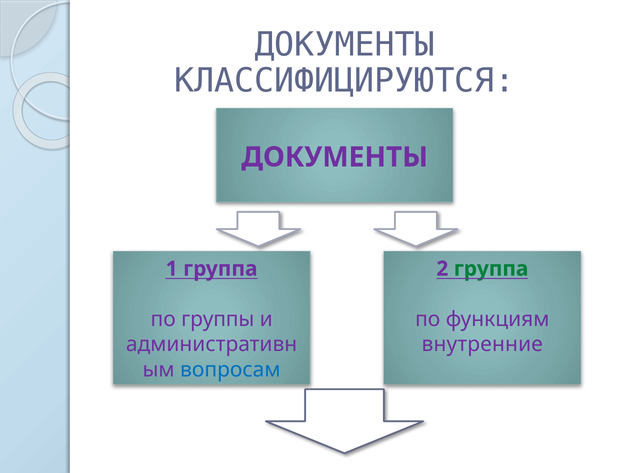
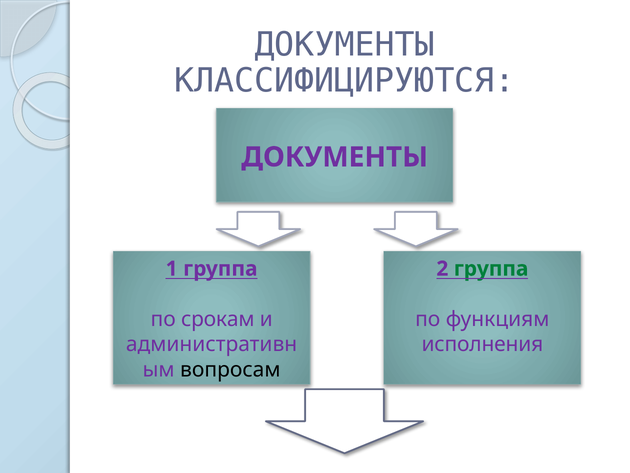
группы: группы -> срокам (218, 319)
внутренние: внутренние -> исполнения (482, 344)
вопросам colour: blue -> black (230, 369)
